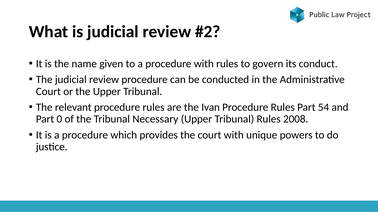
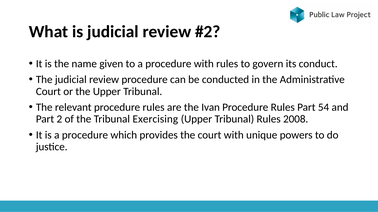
0: 0 -> 2 (59, 119)
Necessary: Necessary -> Exercising (155, 119)
